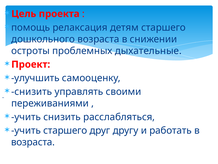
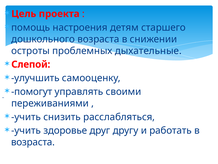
релаксация: релаксация -> настроения (80, 27)
Проект: Проект -> Слепой (31, 64)
снизить: снизить -> помогут (32, 91)
учить старшего: старшего -> здоровье (65, 130)
